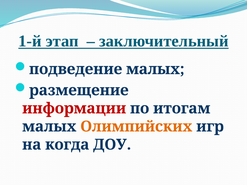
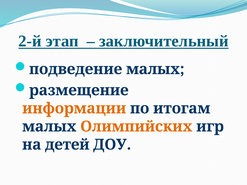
1-й: 1-й -> 2-й (30, 41)
информации colour: red -> orange (74, 109)
когда: когда -> детей (67, 145)
